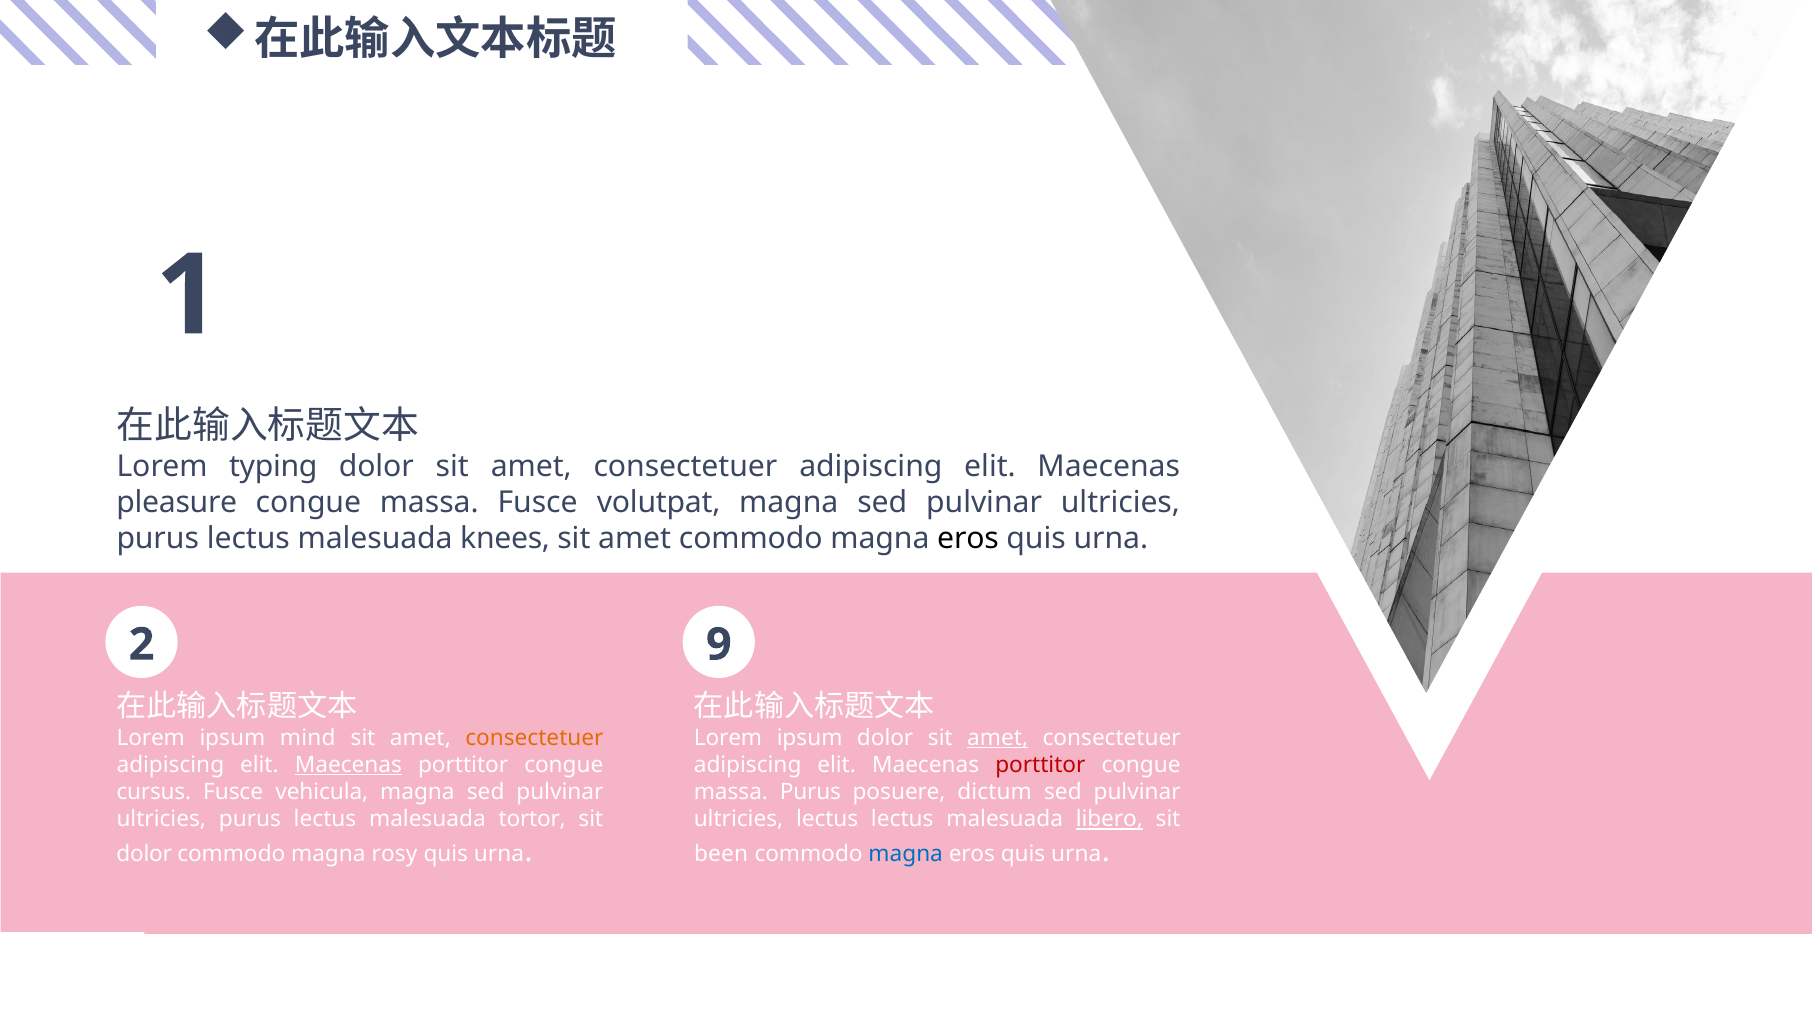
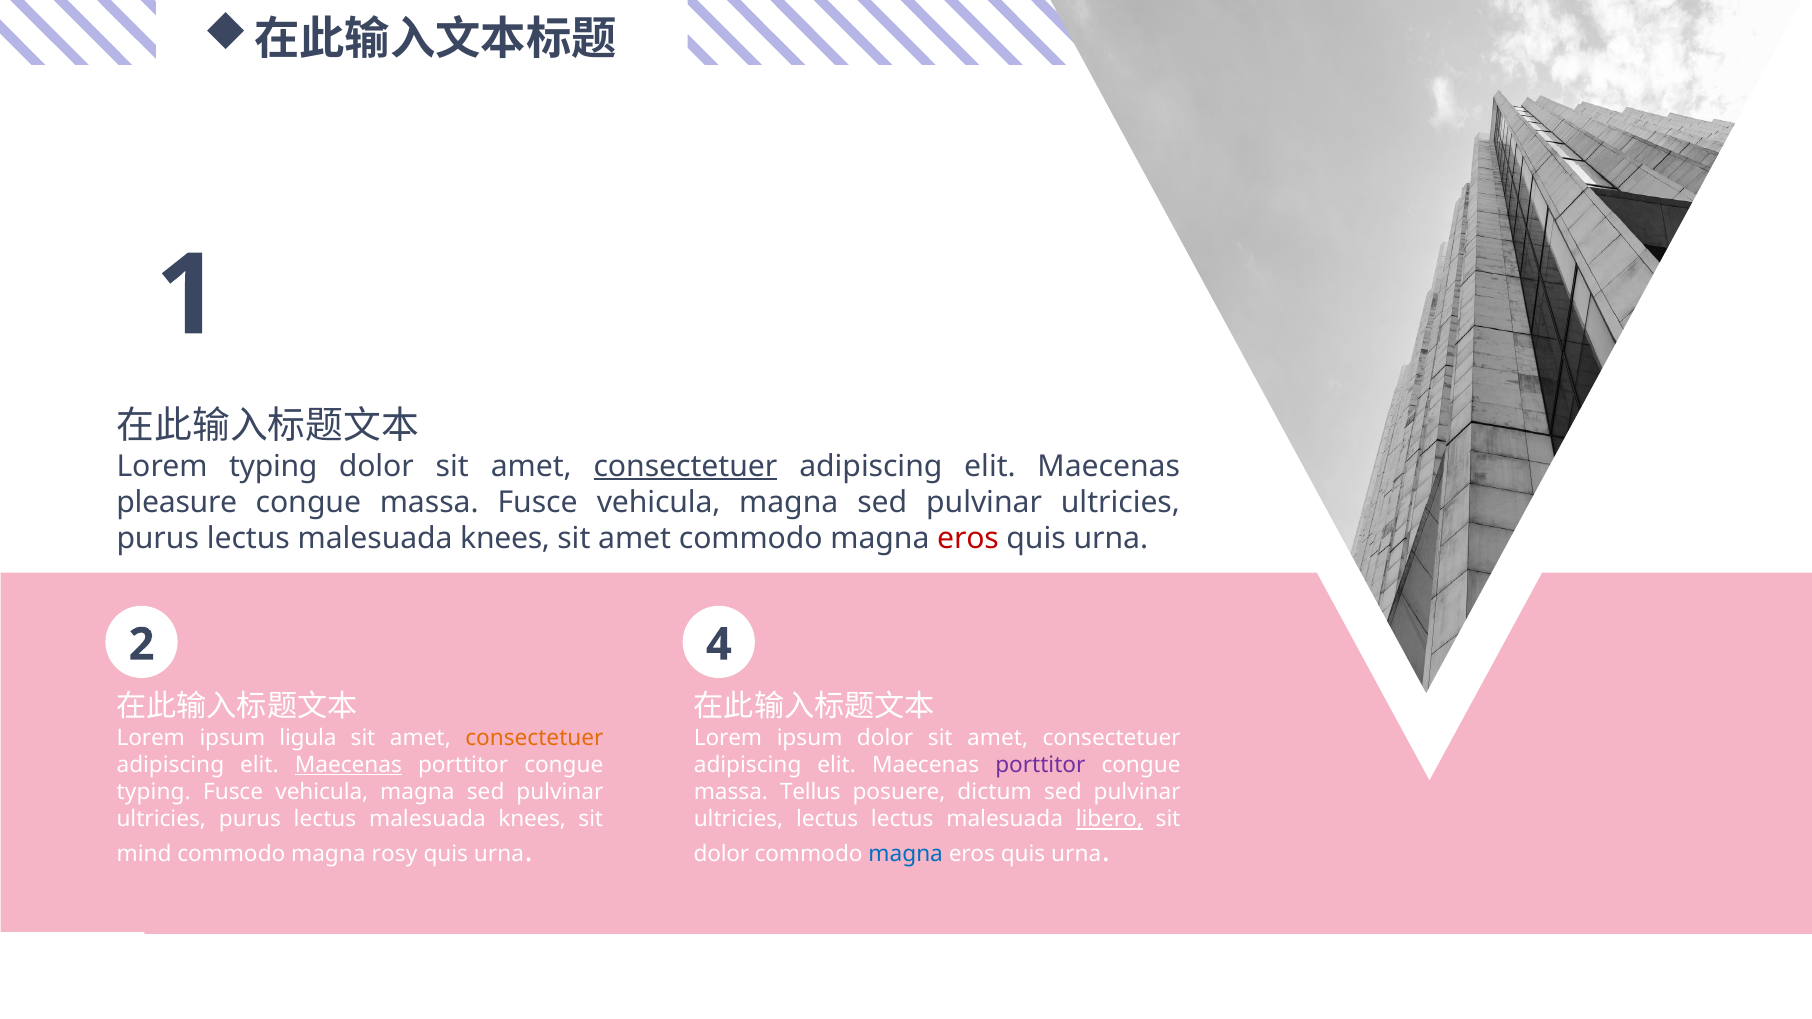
consectetuer underline: none -> present (685, 466)
massa Fusce volutpat: volutpat -> vehicula (659, 502)
eros colour: black -> red (968, 539)
9: 9 -> 4 (719, 645)
mind: mind -> ligula (308, 738)
amet underline: present -> none (998, 738)
porttitor colour: red -> purple (1040, 765)
cursus: cursus -> typing (154, 792)
massa Purus: Purus -> Tellus (810, 792)
tortor: tortor -> knees (532, 819)
dolor: dolor -> mind (144, 854)
been: been -> dolor (721, 854)
